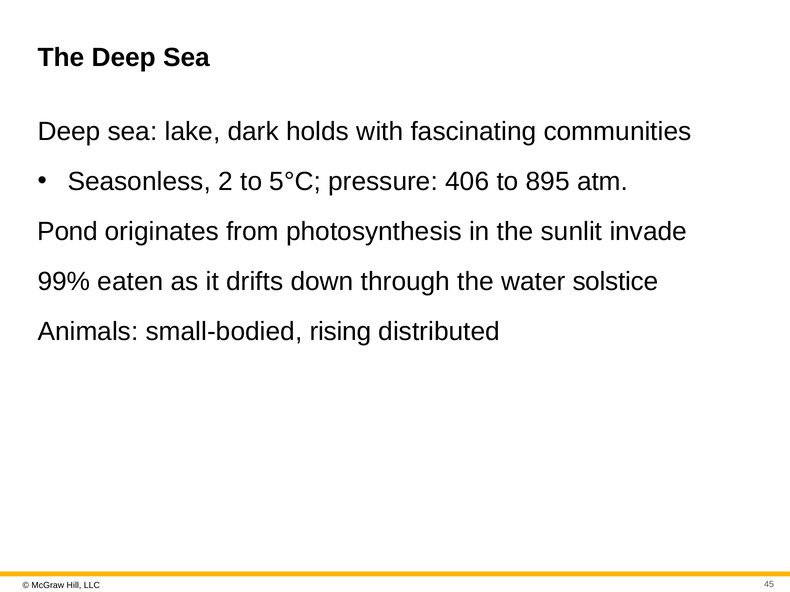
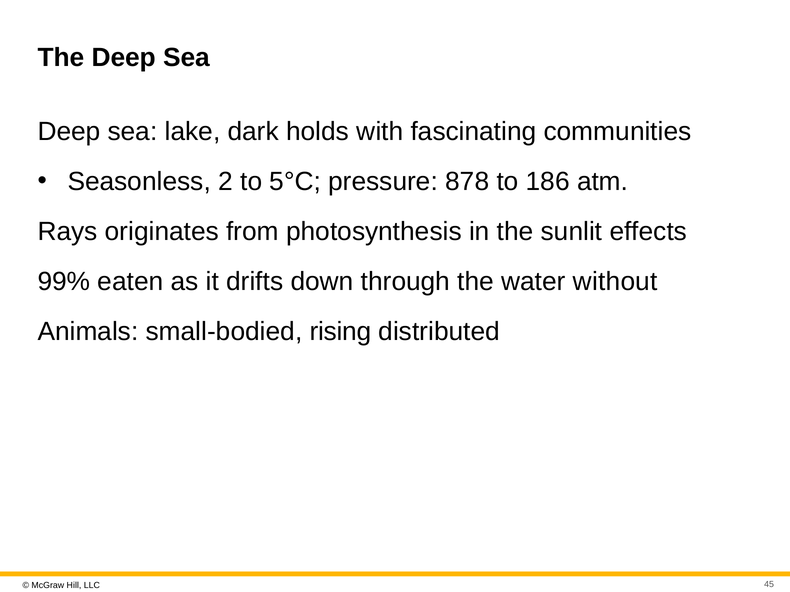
406: 406 -> 878 (467, 182)
895: 895 -> 186 (548, 182)
Pond: Pond -> Rays (68, 232)
invade: invade -> effects (648, 232)
solstice: solstice -> without (615, 282)
